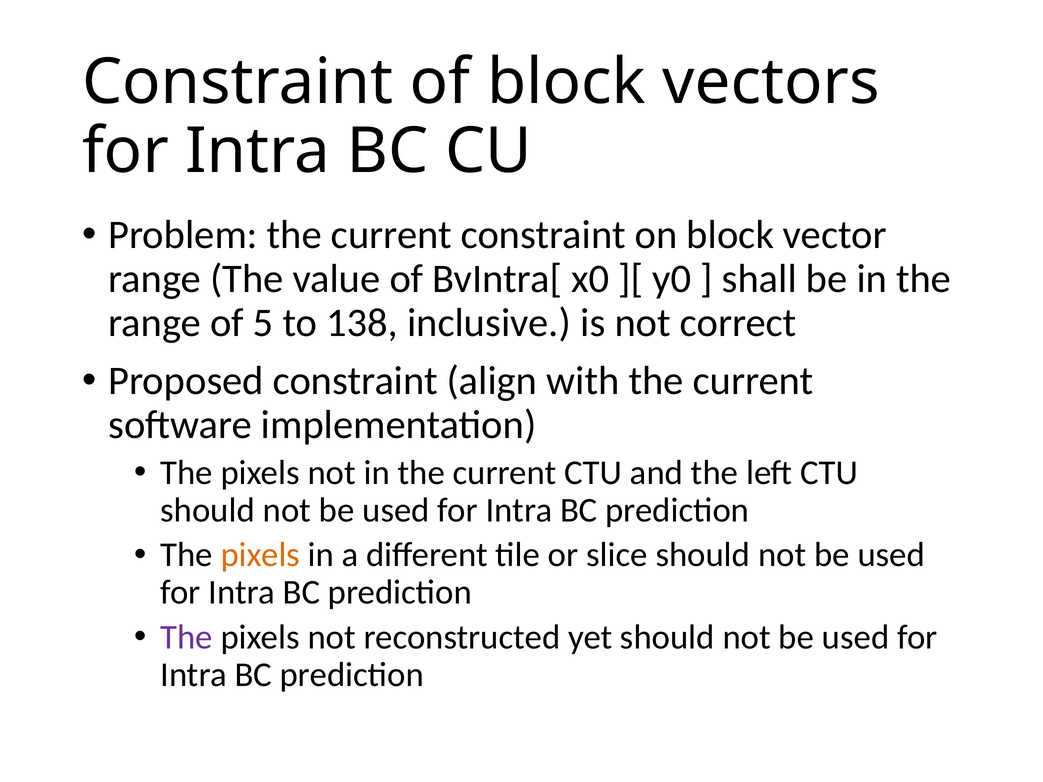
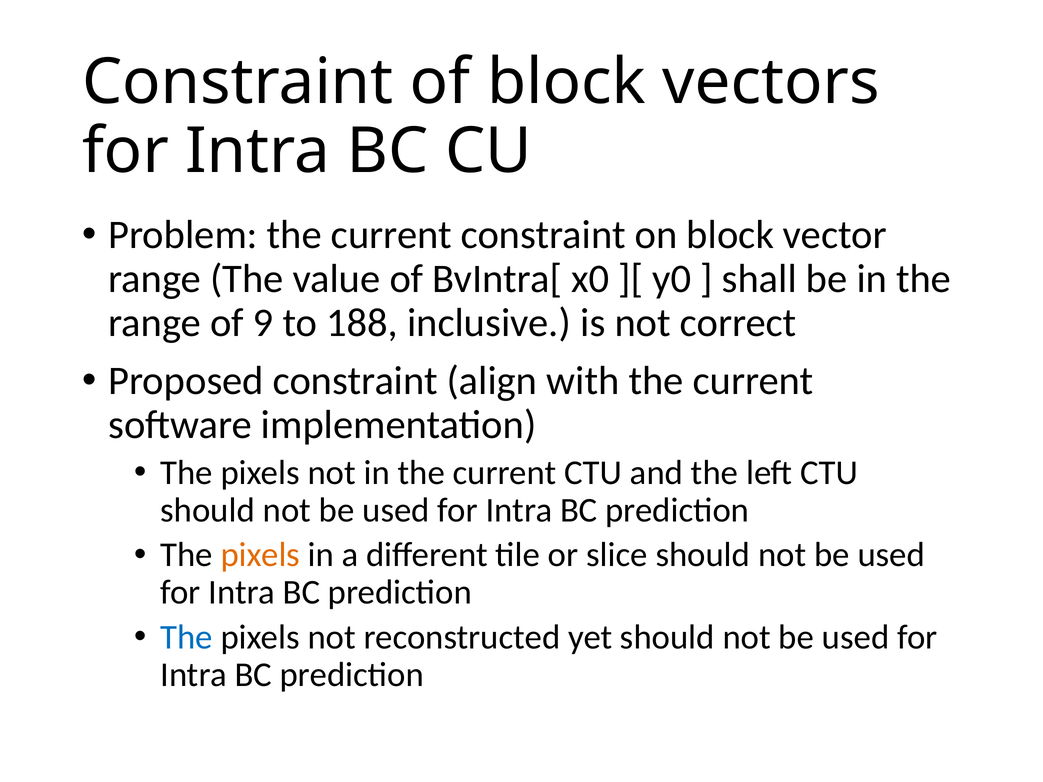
5: 5 -> 9 (263, 323)
138: 138 -> 188 (362, 323)
The colour: purple -> blue (187, 637)
